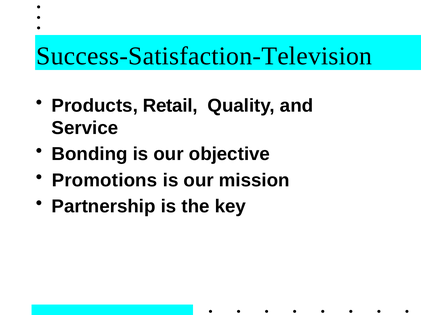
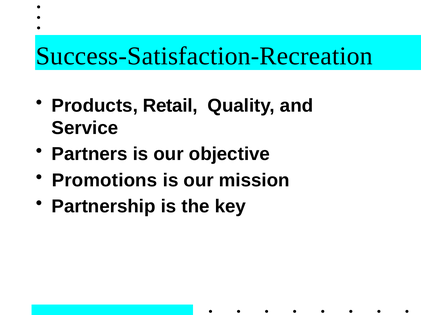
Success-Satisfaction-Television: Success-Satisfaction-Television -> Success-Satisfaction-Recreation (204, 56)
Bonding: Bonding -> Partners (90, 155)
